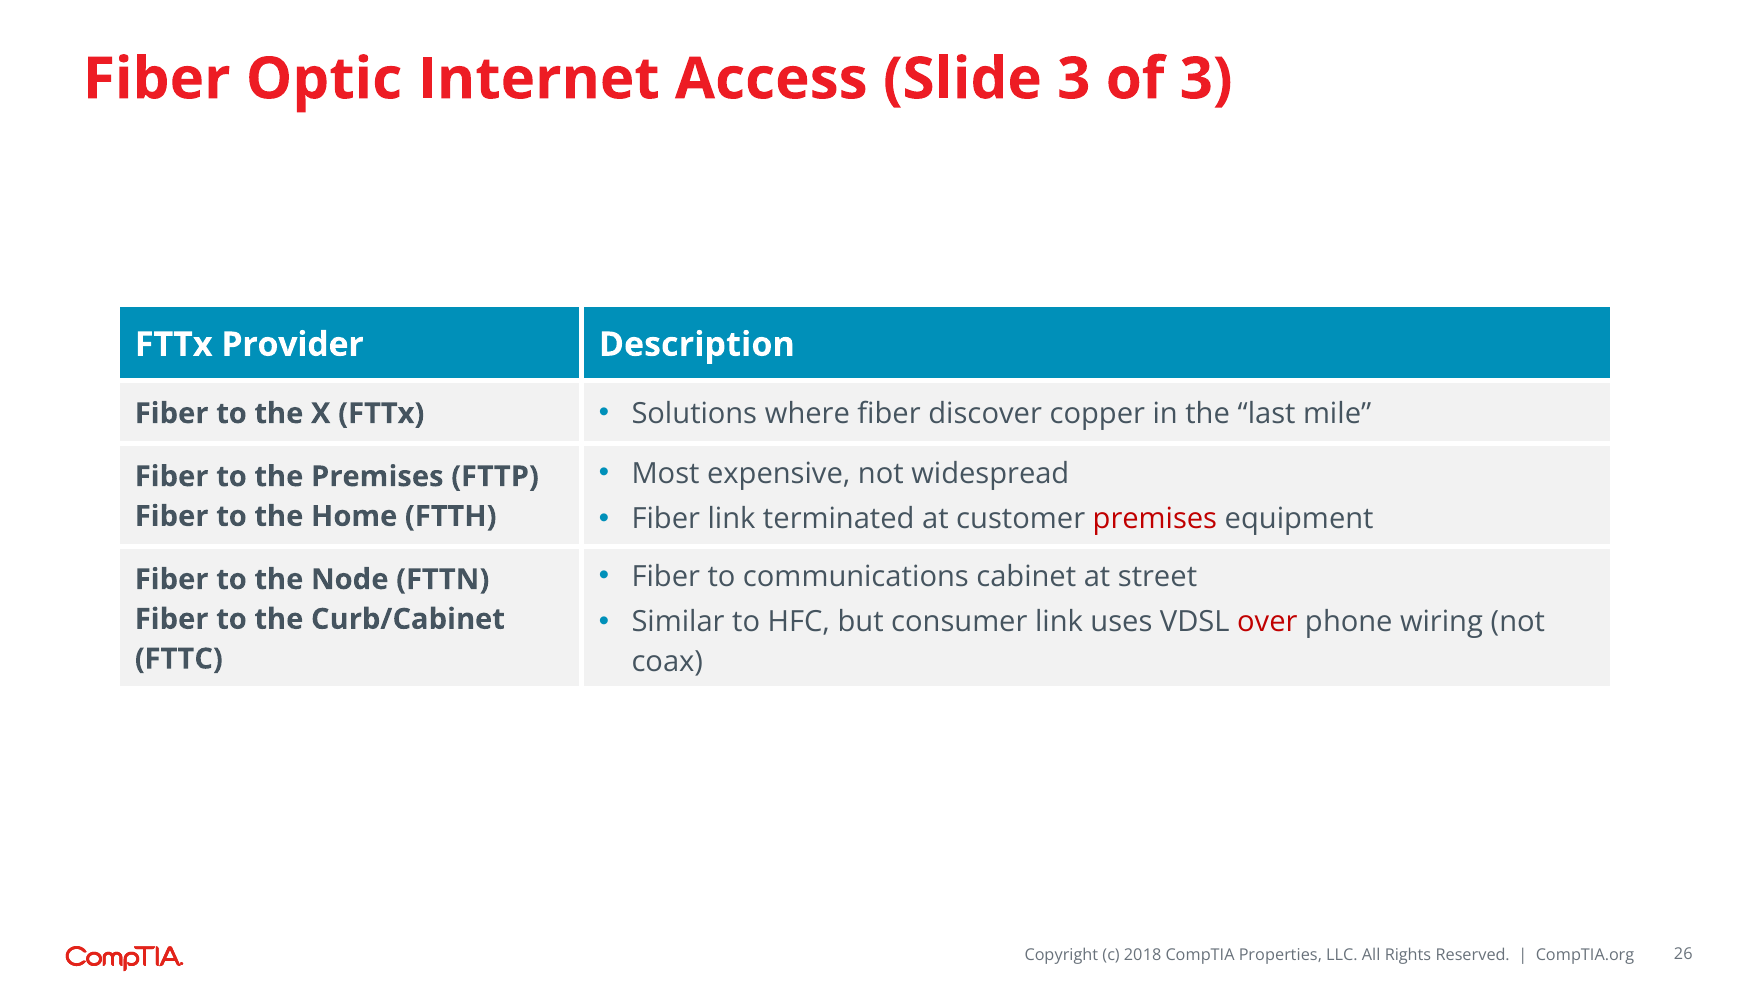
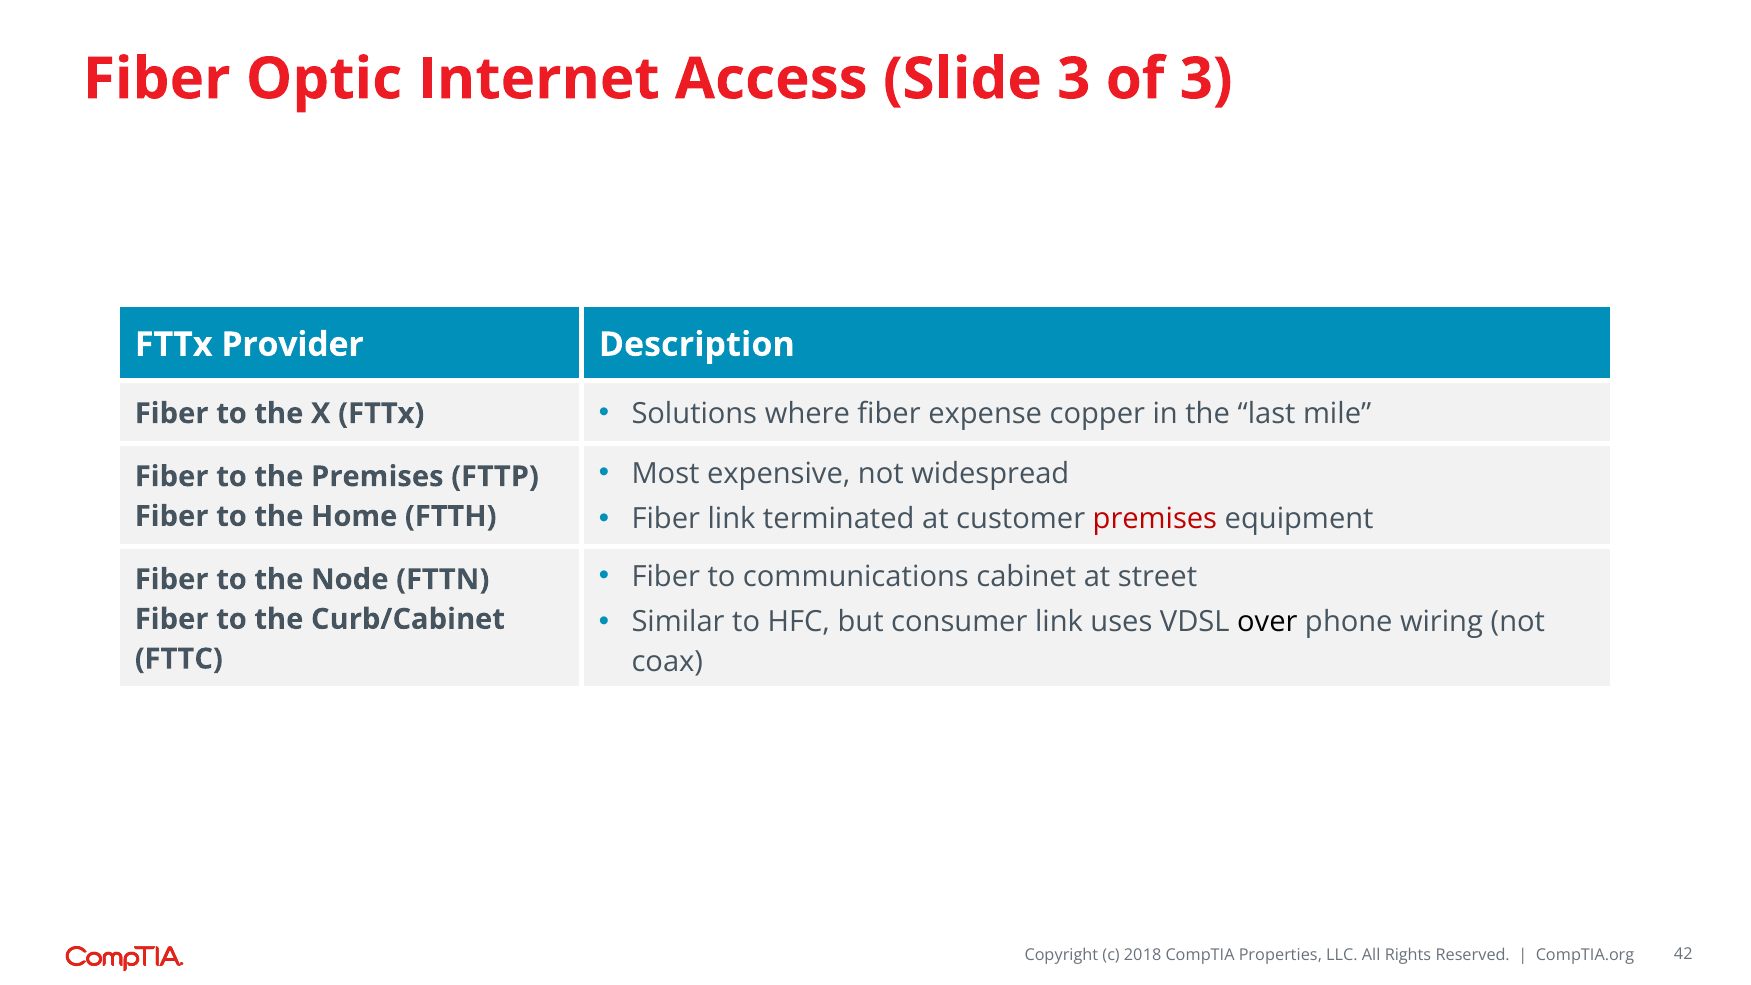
discover: discover -> expense (985, 414)
over colour: red -> black (1267, 622)
26: 26 -> 42 (1683, 954)
